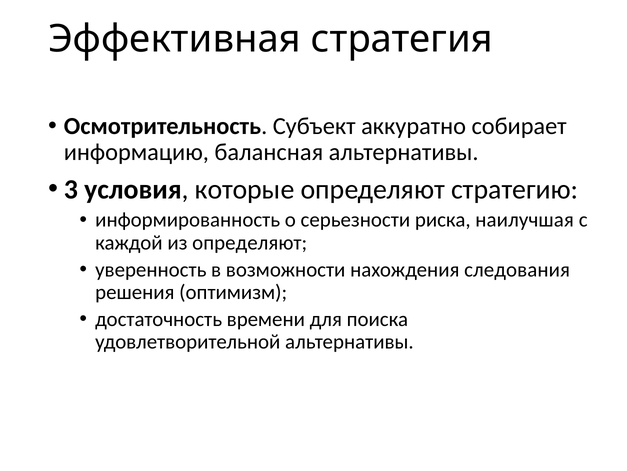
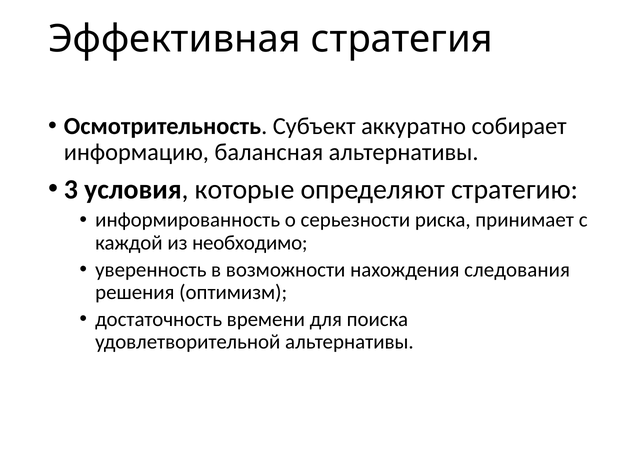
наилучшая: наилучшая -> принимает (525, 220)
из определяют: определяют -> необходимо (250, 242)
